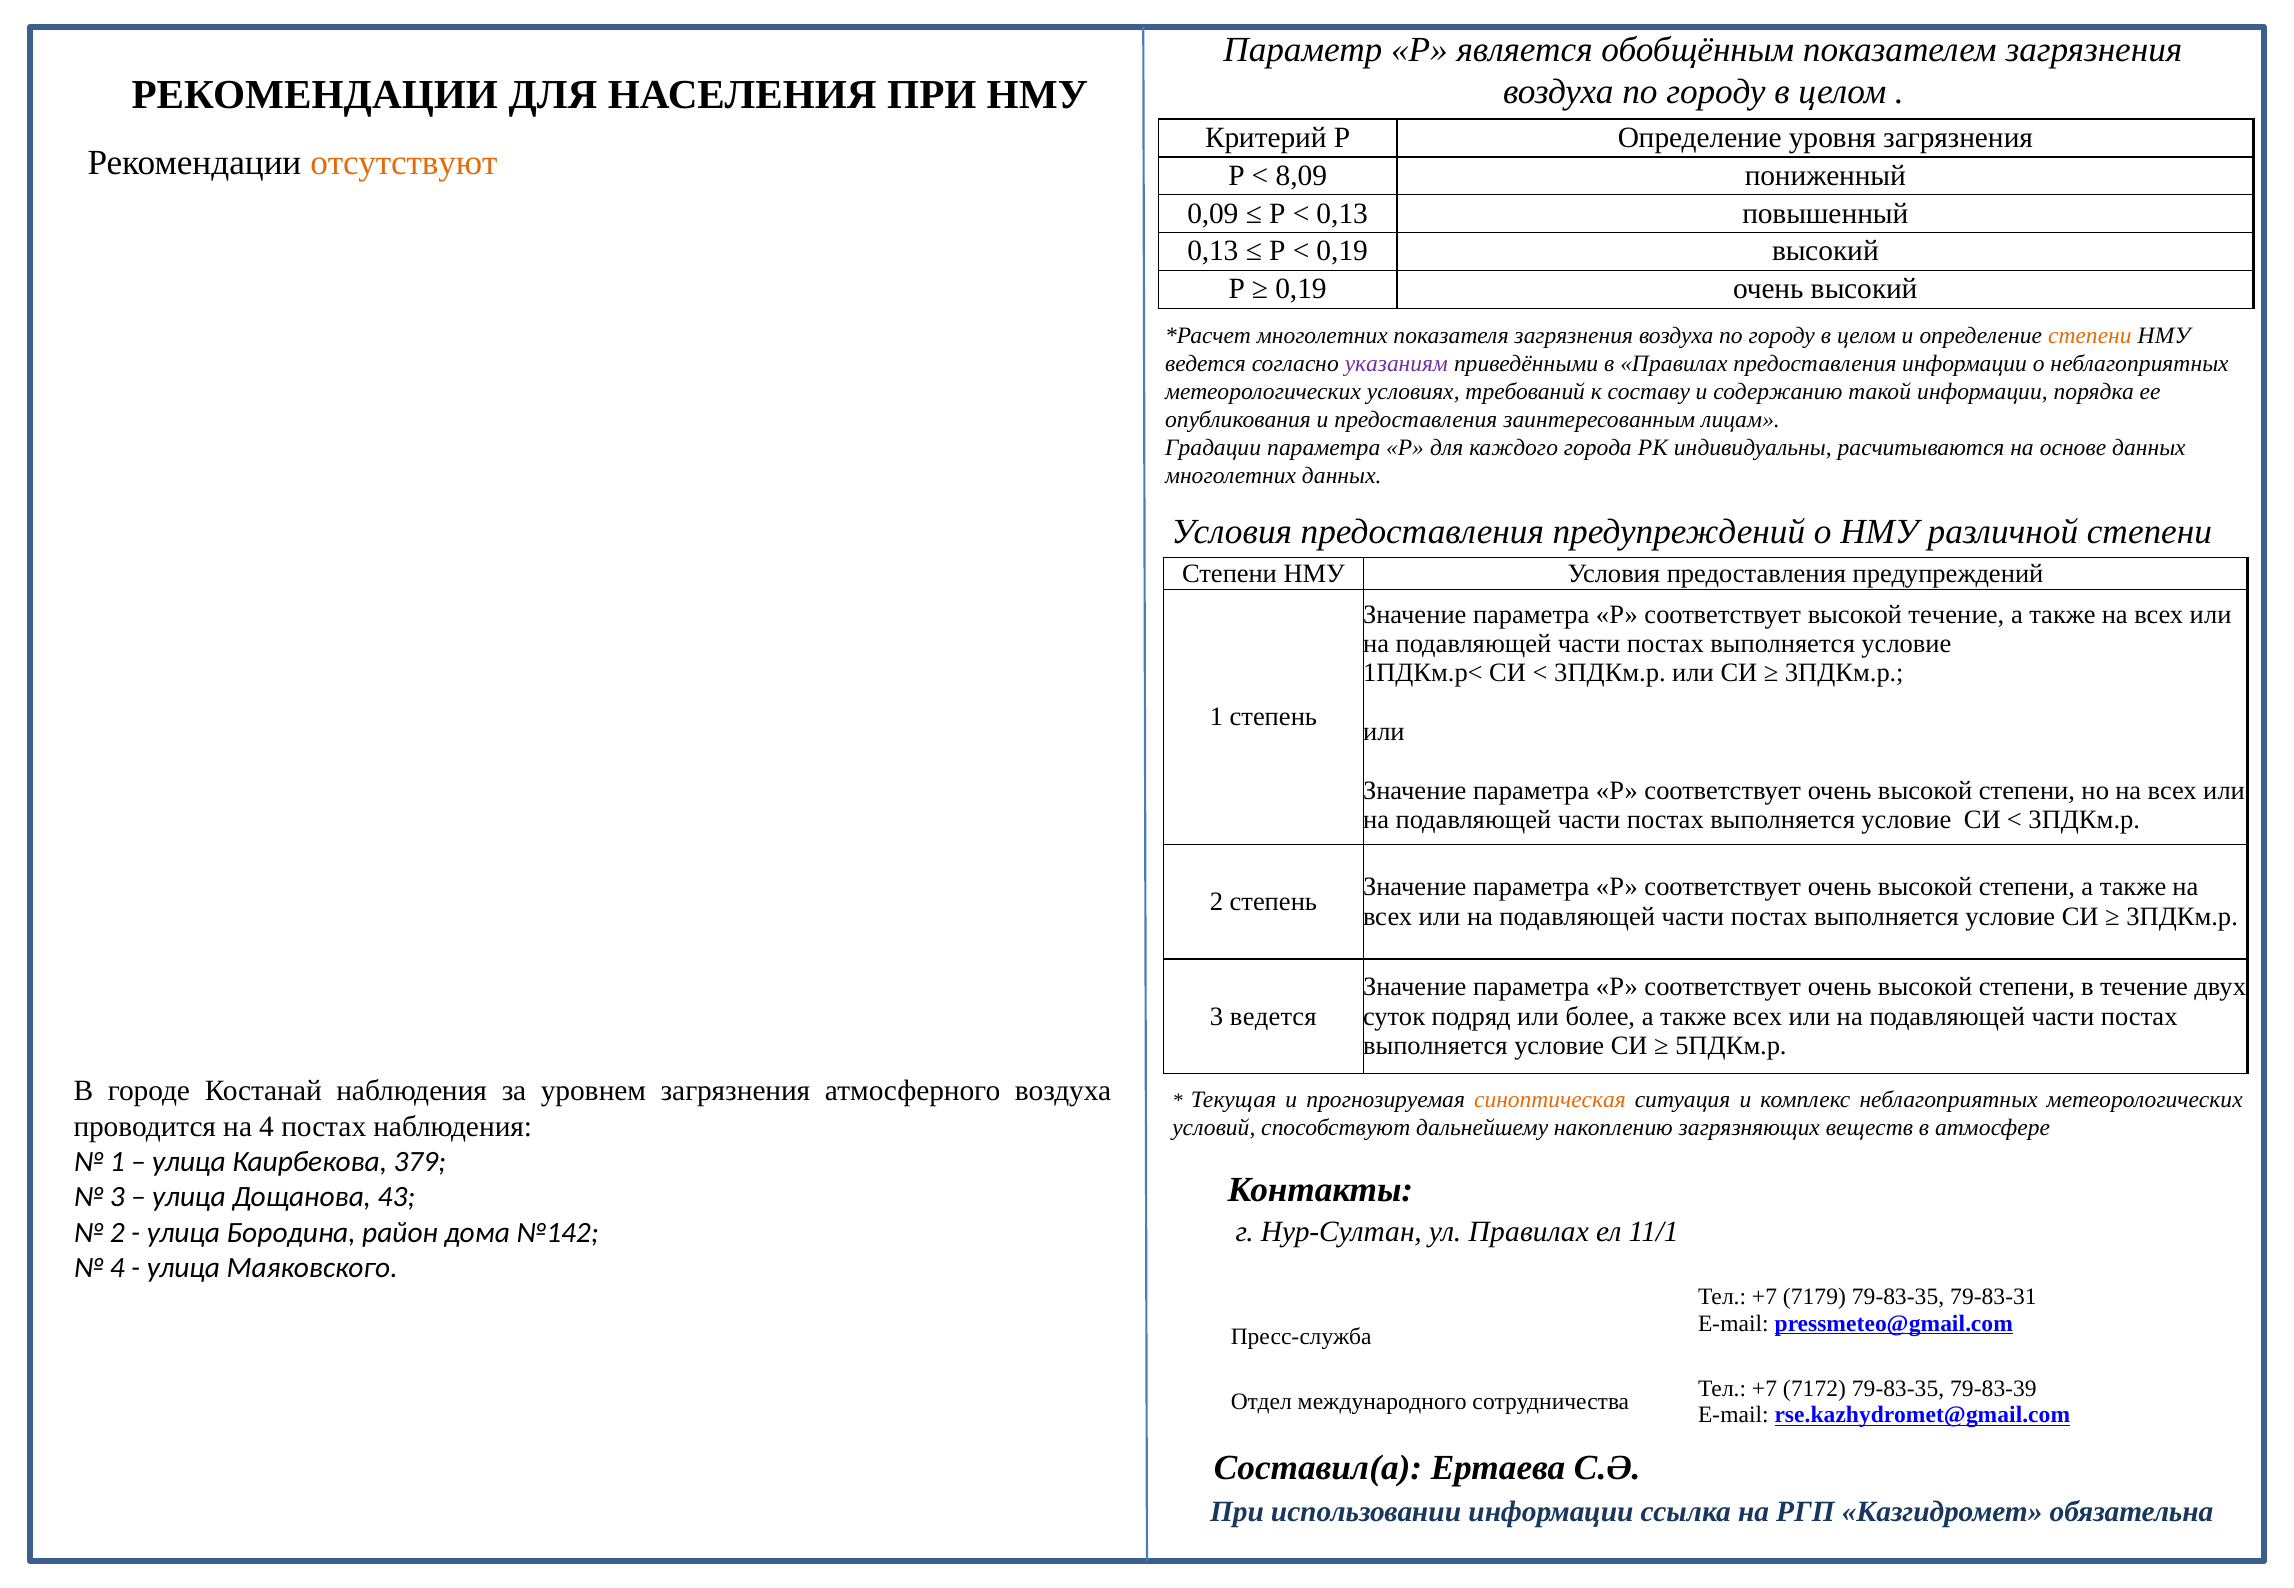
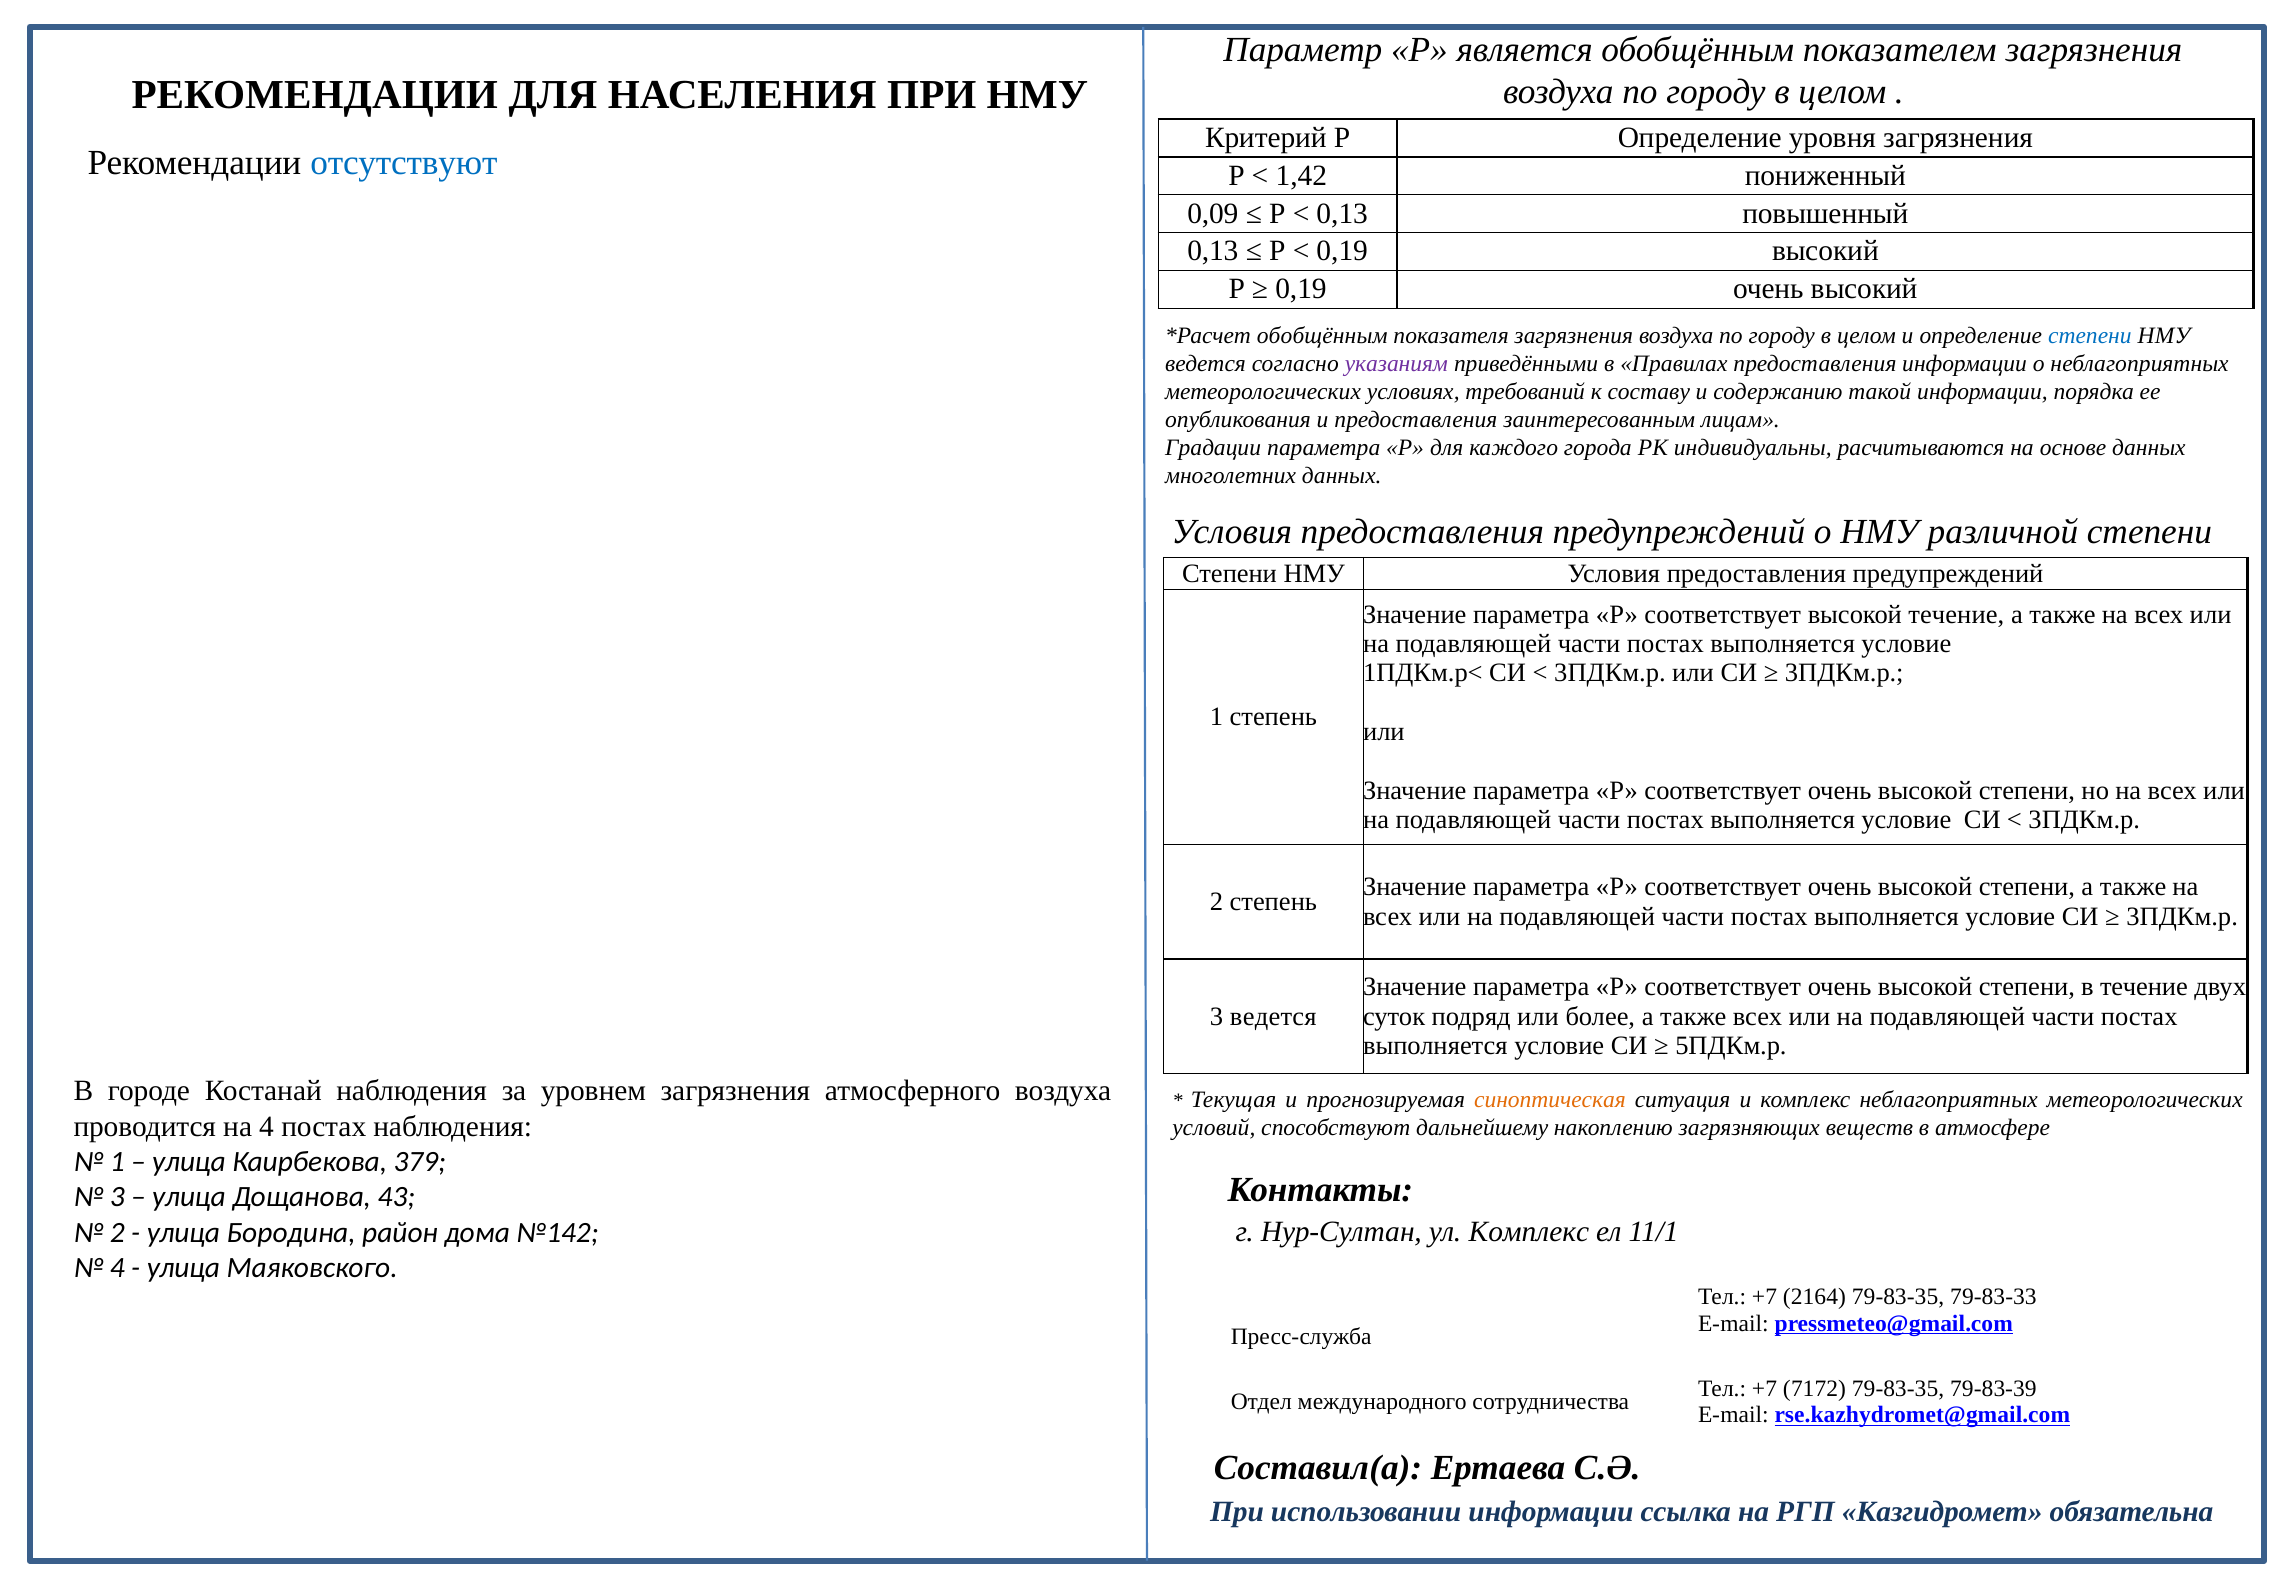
отсутствуют colour: orange -> blue (404, 163)
8,09: 8,09 -> 1,42 (1301, 176)
многолетних: многолетних -> обобщённым (1322, 335)
степени colour: orange -> blue (2090, 335)
ул Правилах: Правилах -> Комплекс (1529, 1232)
7179: 7179 -> 2164 (1814, 1297)
79-83-31: 79-83-31 -> 79-83-33 (1993, 1297)
